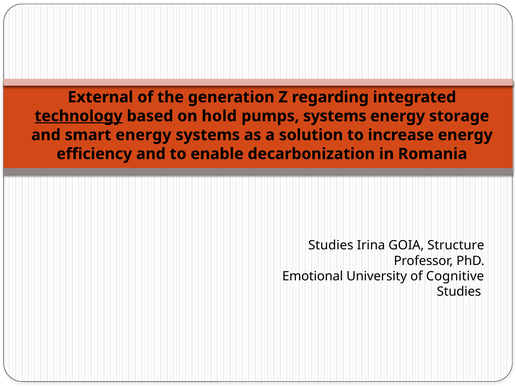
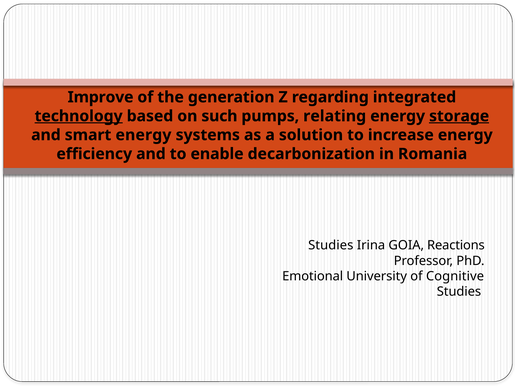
External: External -> Improve (101, 97)
hold: hold -> such (219, 116)
pumps systems: systems -> relating (335, 116)
storage underline: none -> present (459, 116)
Structure: Structure -> Reactions (456, 245)
